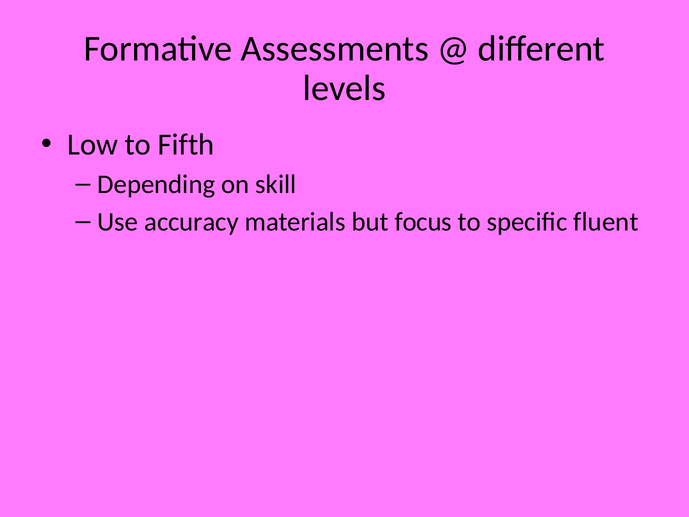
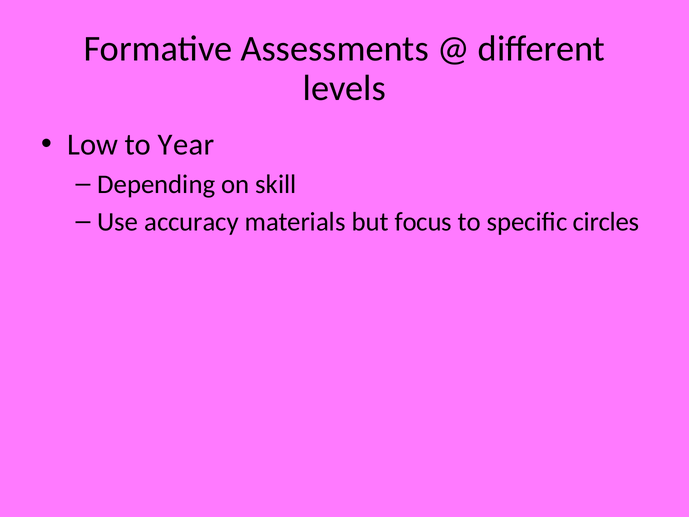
Fifth: Fifth -> Year (186, 145)
fluent: fluent -> circles (606, 222)
